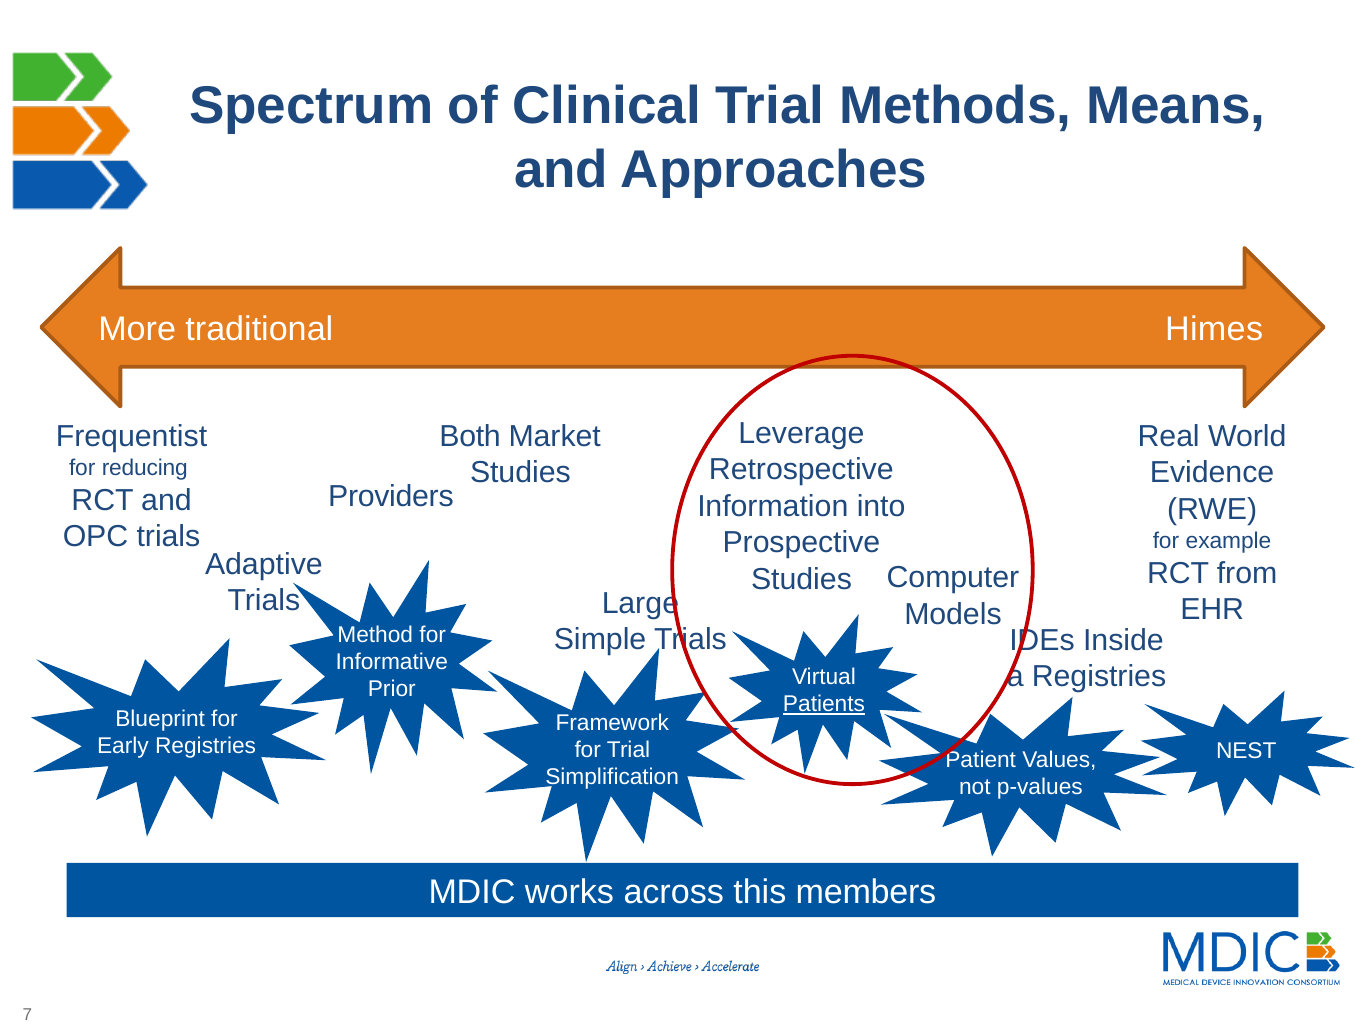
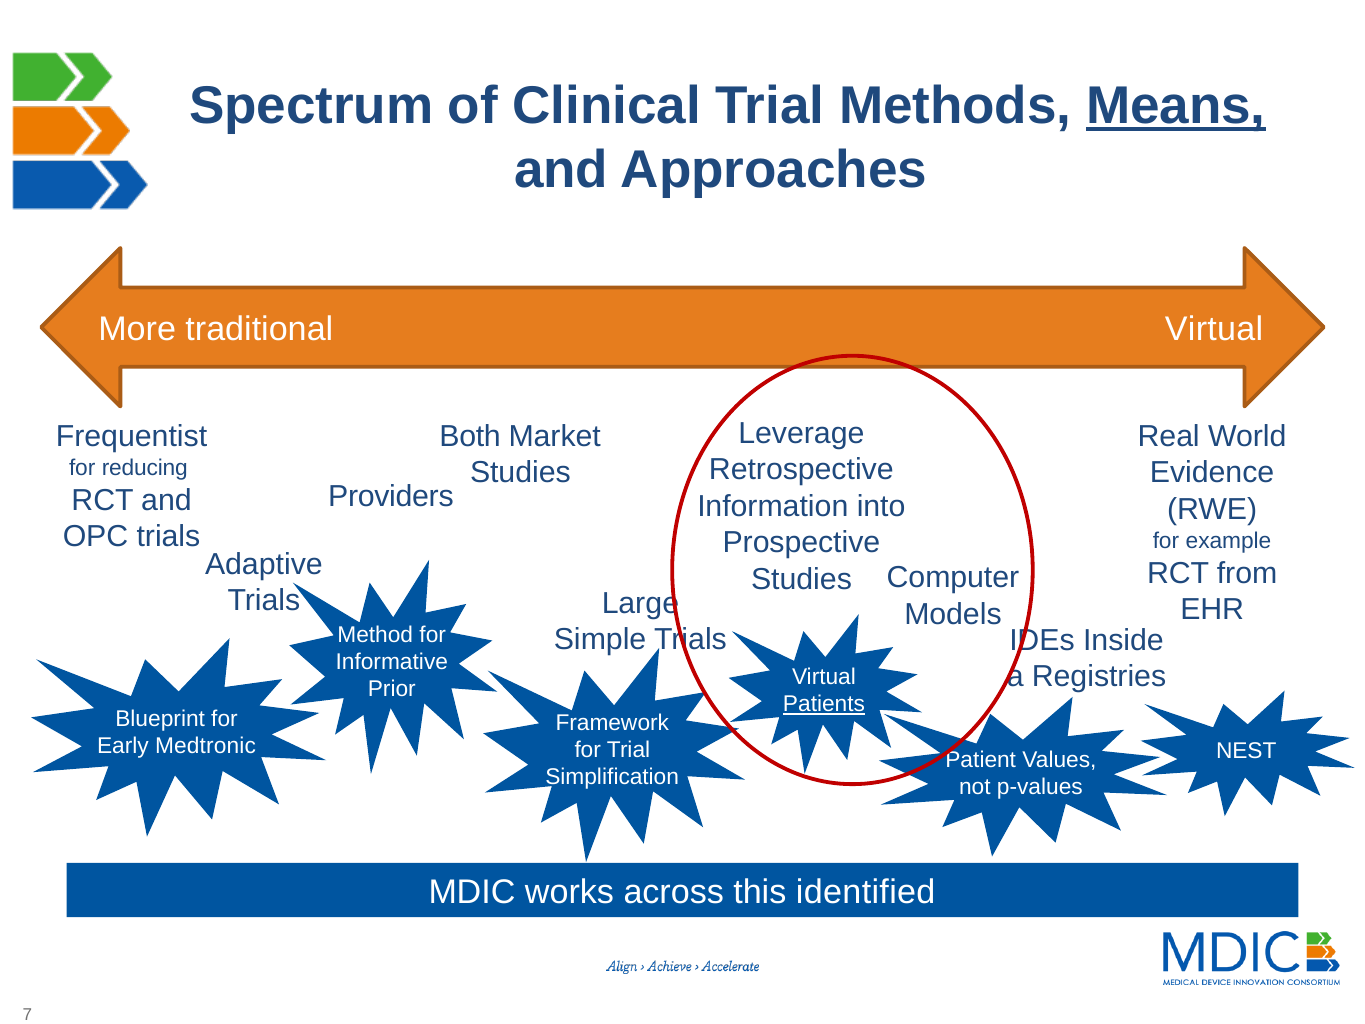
Means underline: none -> present (1176, 106)
traditional Himes: Himes -> Virtual (1214, 330)
Early Registries: Registries -> Medtronic (205, 746)
members: members -> identified (866, 892)
